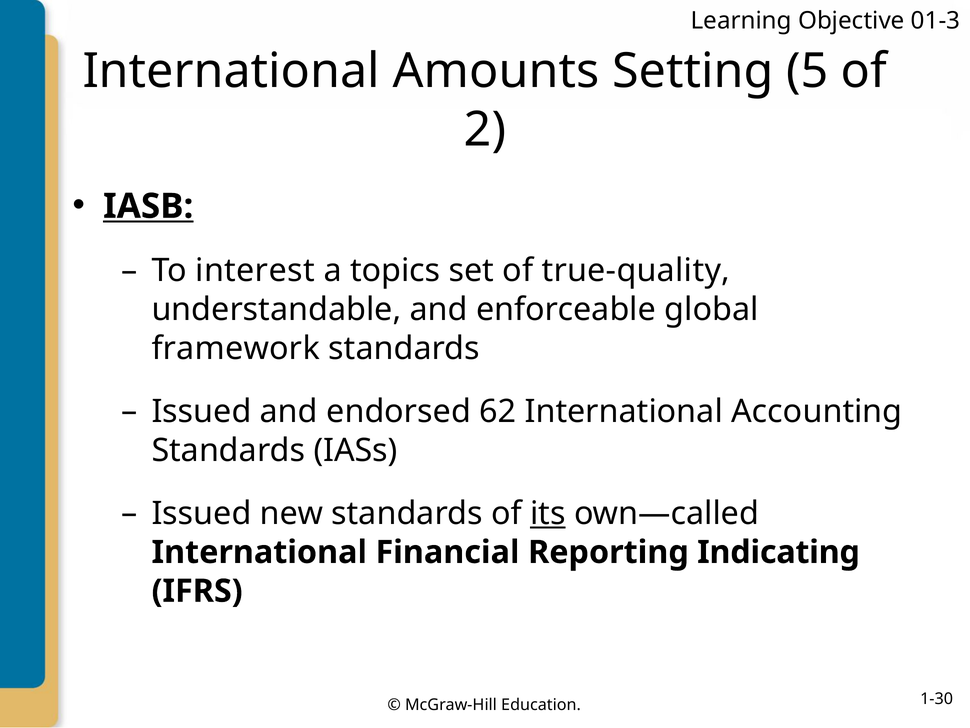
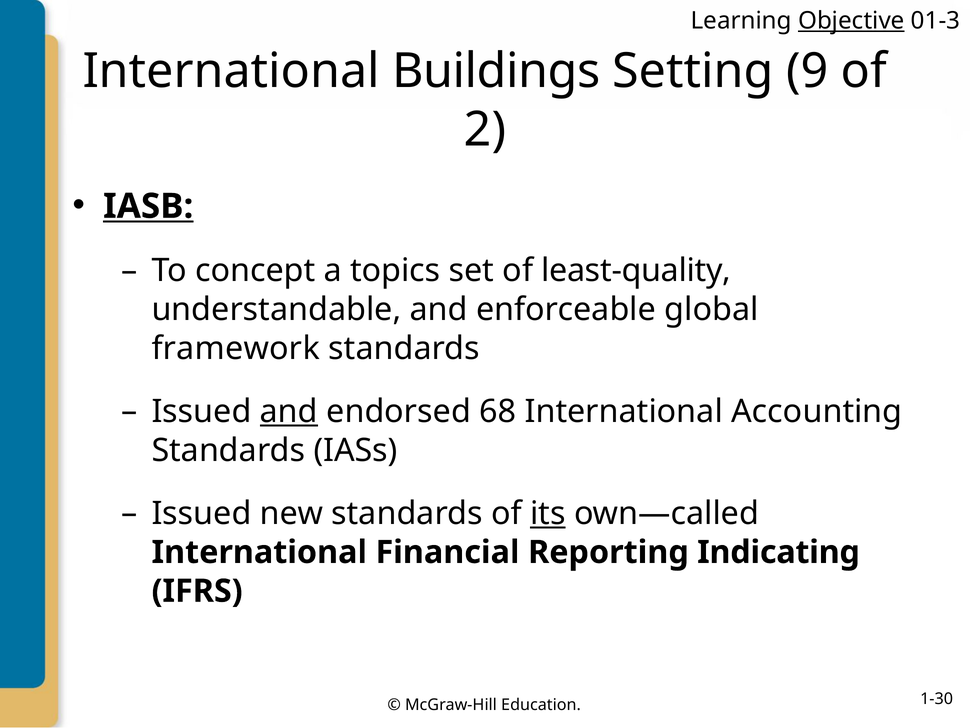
Objective underline: none -> present (851, 21)
Amounts: Amounts -> Buildings (496, 71)
5: 5 -> 9 (807, 71)
interest: interest -> concept (255, 271)
true-quality: true-quality -> least-quality (636, 271)
and underline: none -> present (289, 411)
62: 62 -> 68 (498, 411)
